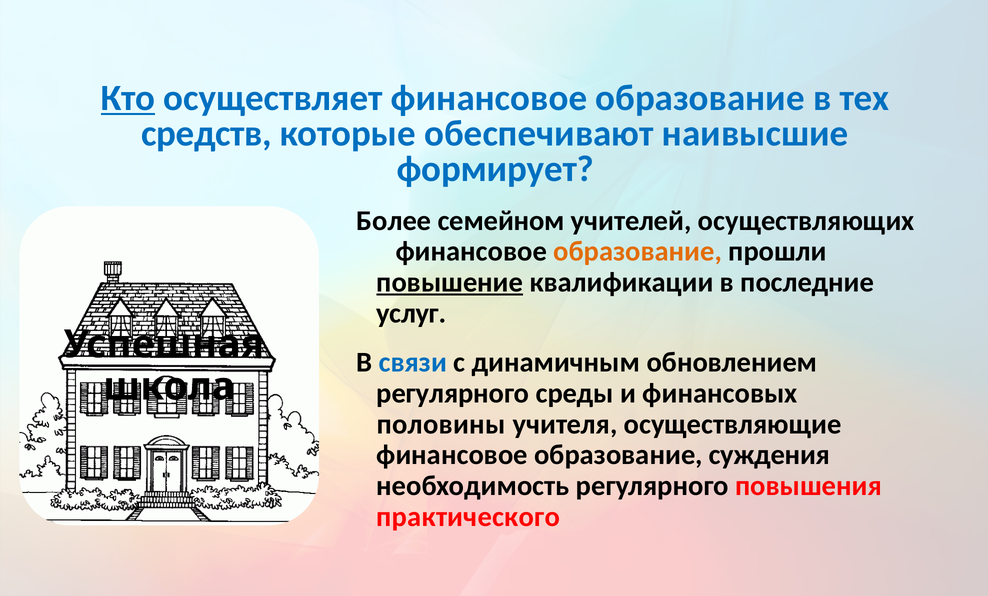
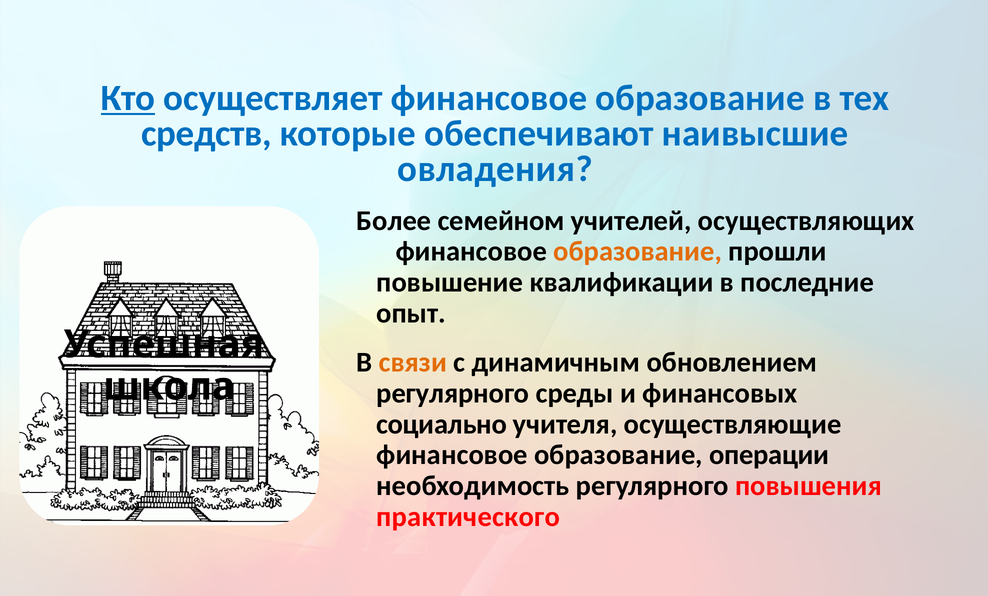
формирует: формирует -> овладения (495, 169)
повышение underline: present -> none (450, 282)
услуг: услуг -> опыт (411, 313)
связи colour: blue -> orange (413, 362)
половины: половины -> социально (441, 424)
суждения: суждения -> операции (769, 455)
